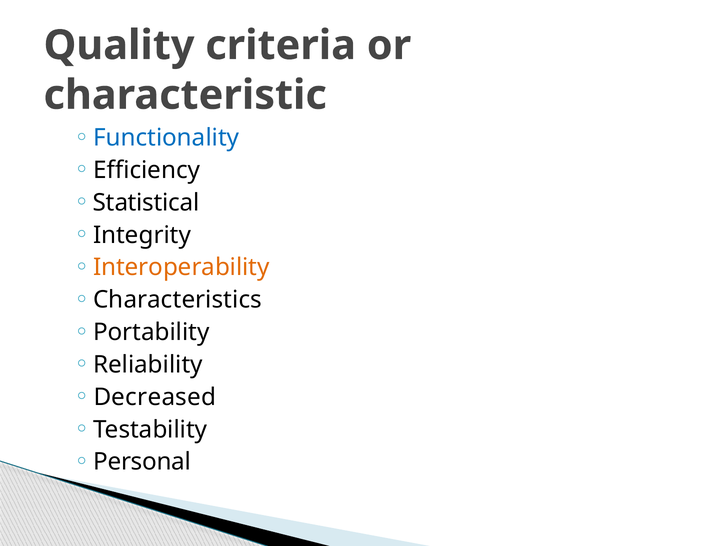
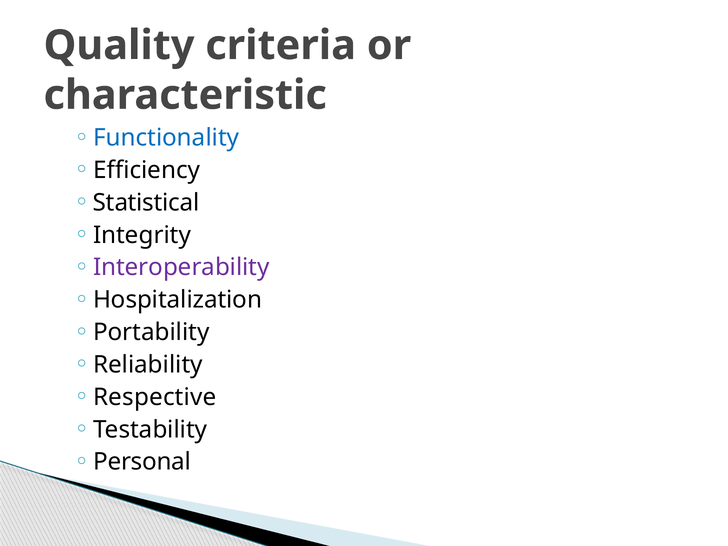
Interoperability colour: orange -> purple (181, 267)
Characteristics: Characteristics -> Hospitalization (178, 300)
Decreased: Decreased -> Respective (155, 397)
